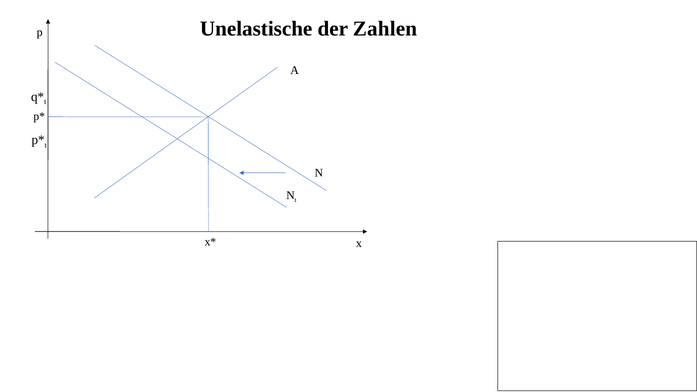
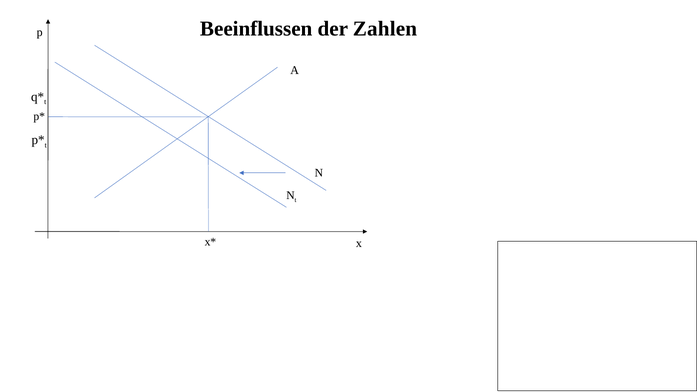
Unelastische: Unelastische -> Beeinflussen (256, 29)
